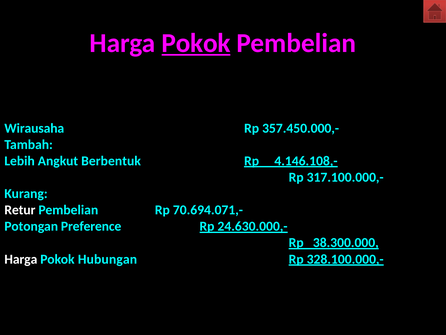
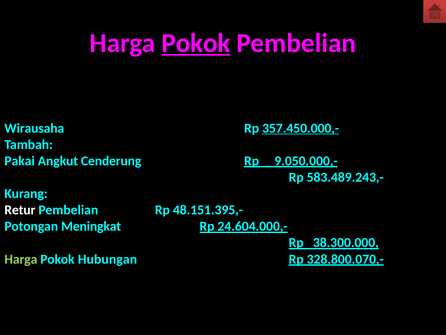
357.450.000,- underline: none -> present (301, 128)
Lebih: Lebih -> Pakai (20, 161)
Berbentuk: Berbentuk -> Cenderung (111, 161)
4.146.108,-: 4.146.108,- -> 9.050.000,- (306, 161)
317.100.000,-: 317.100.000,- -> 583.489.243,- (345, 177)
70.694.071,-: 70.694.071,- -> 48.151.395,- (208, 210)
Preference: Preference -> Meningkat (91, 226)
24.630.000,-: 24.630.000,- -> 24.604.000,- (253, 226)
Harga colour: white -> light green (21, 259)
328.100.000,-: 328.100.000,- -> 328.800.070,- (345, 259)
